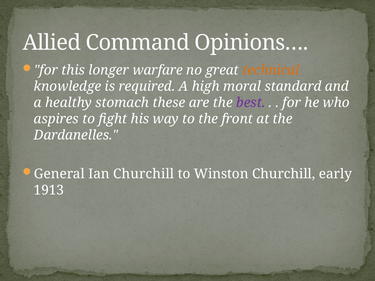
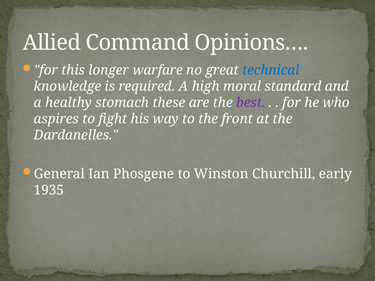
technical colour: orange -> blue (271, 70)
Ian Churchill: Churchill -> Phosgene (144, 174)
1913: 1913 -> 1935 (49, 190)
